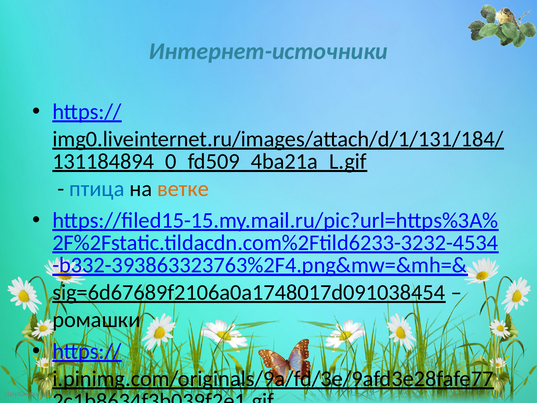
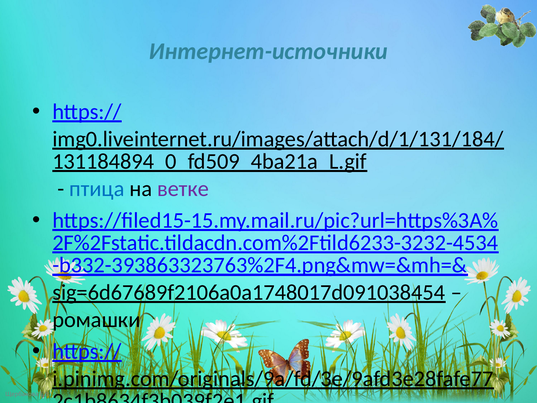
ветке colour: orange -> purple (183, 189)
